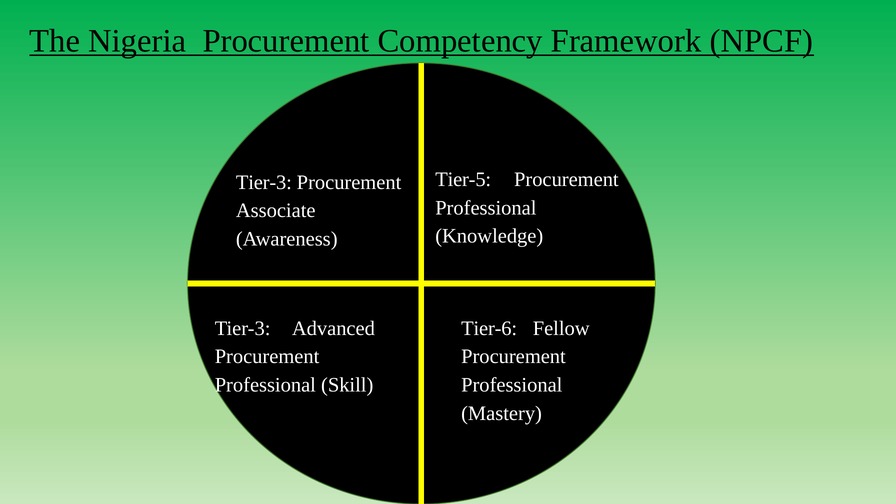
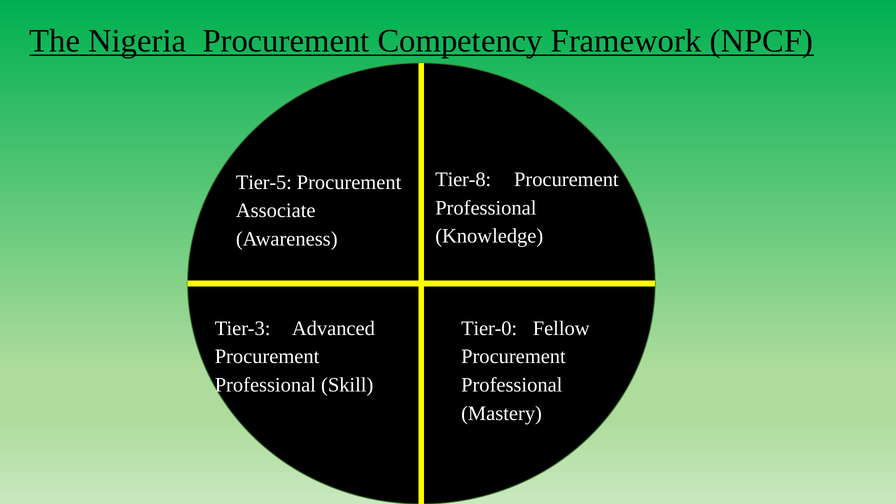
Tier-5: Tier-5 -> Tier-8 (463, 180)
Tier-3: Tier-3 -> Tier-5 (264, 182)
Tier-6: Tier-6 -> Tier-0 (489, 328)
